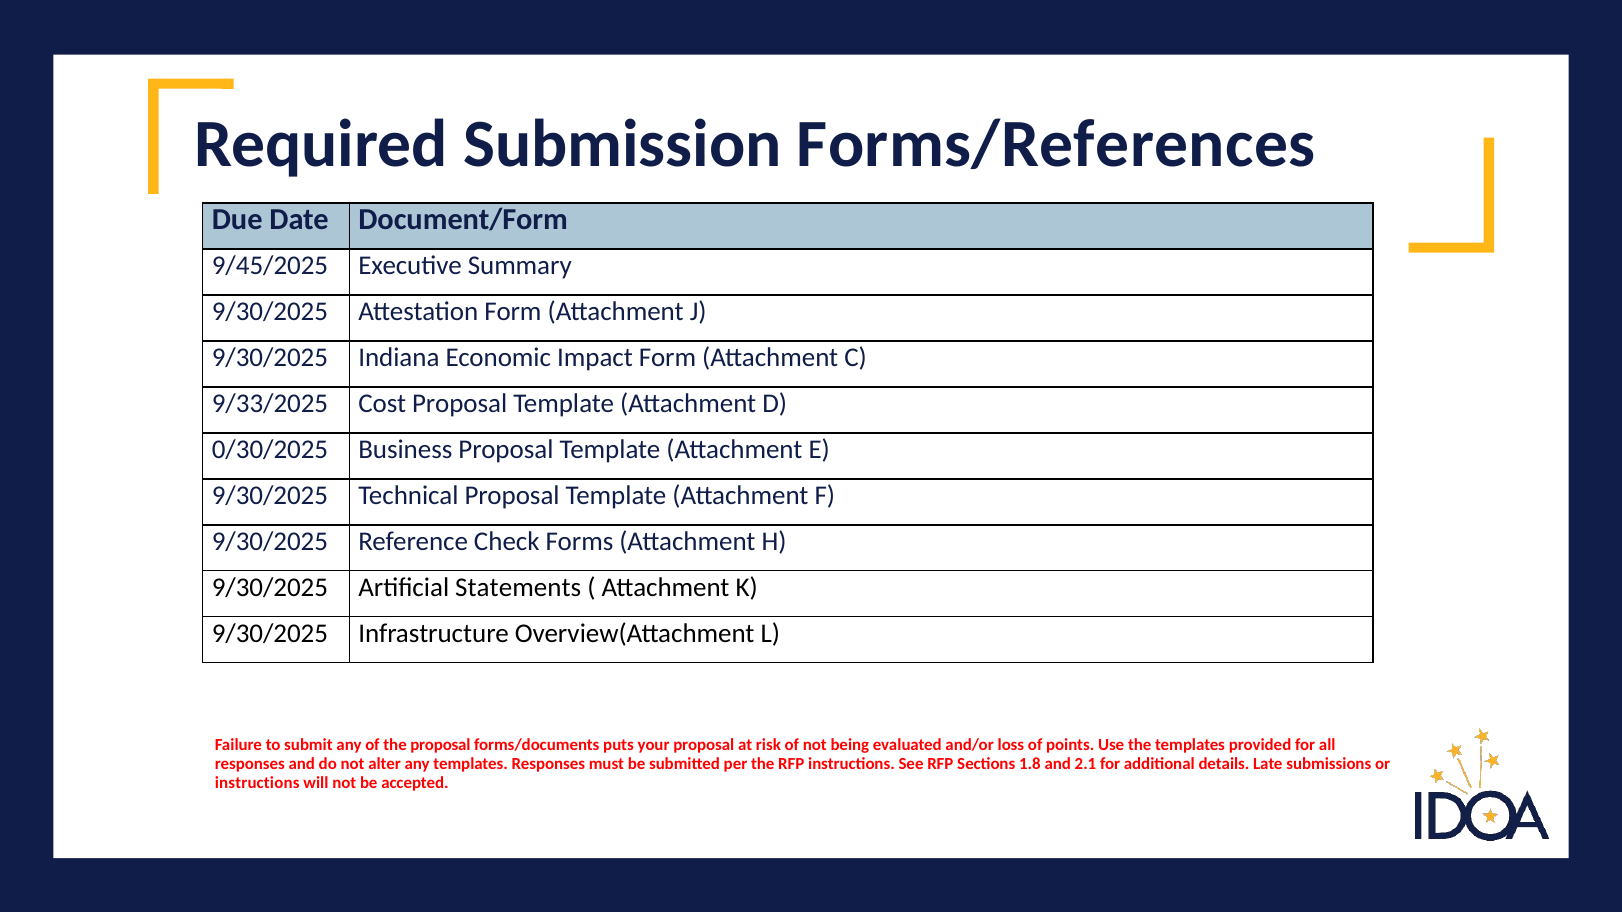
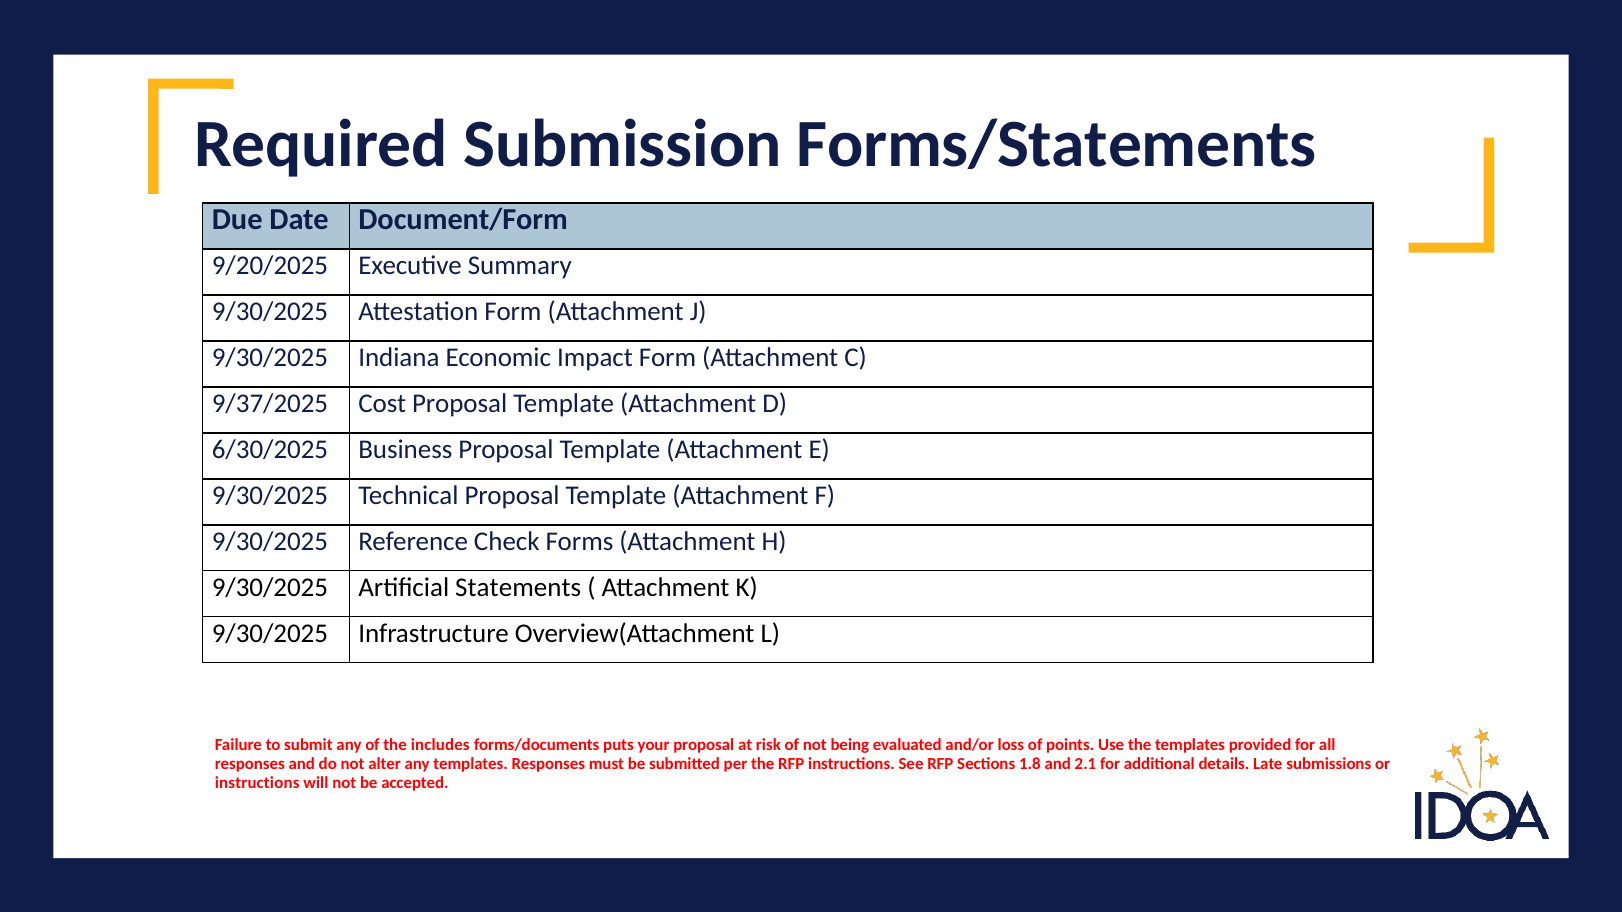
Forms/References: Forms/References -> Forms/Statements (1056, 144)
9/45/2025: 9/45/2025 -> 9/20/2025 (270, 266)
9/33/2025: 9/33/2025 -> 9/37/2025 (270, 404)
0/30/2025: 0/30/2025 -> 6/30/2025 (270, 450)
the proposal: proposal -> includes (440, 745)
